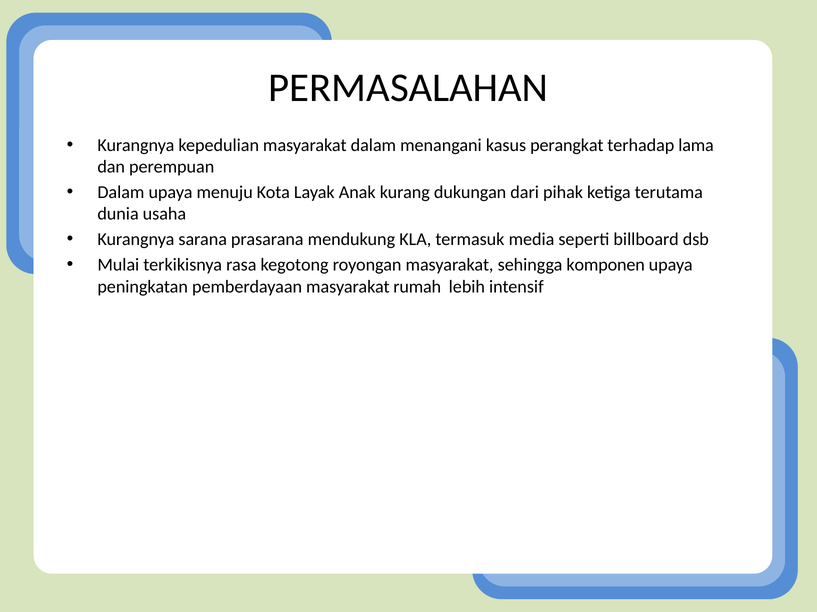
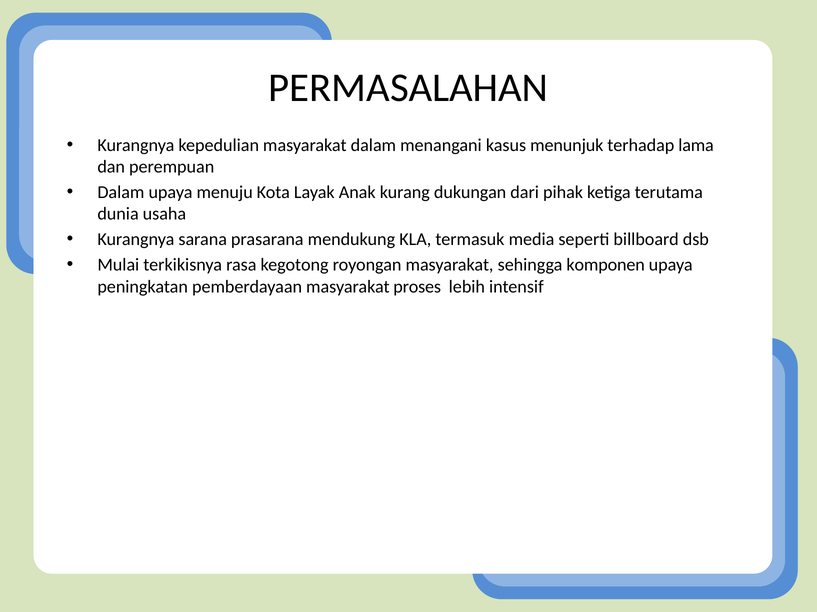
perangkat: perangkat -> menunjuk (567, 145)
rumah: rumah -> proses (417, 287)
